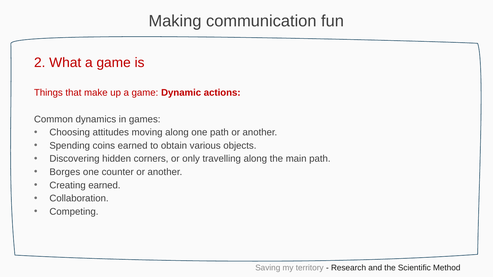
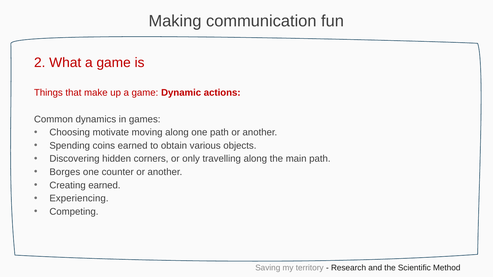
attitudes: attitudes -> motivate (111, 133)
Collaboration: Collaboration -> Experiencing (79, 199)
